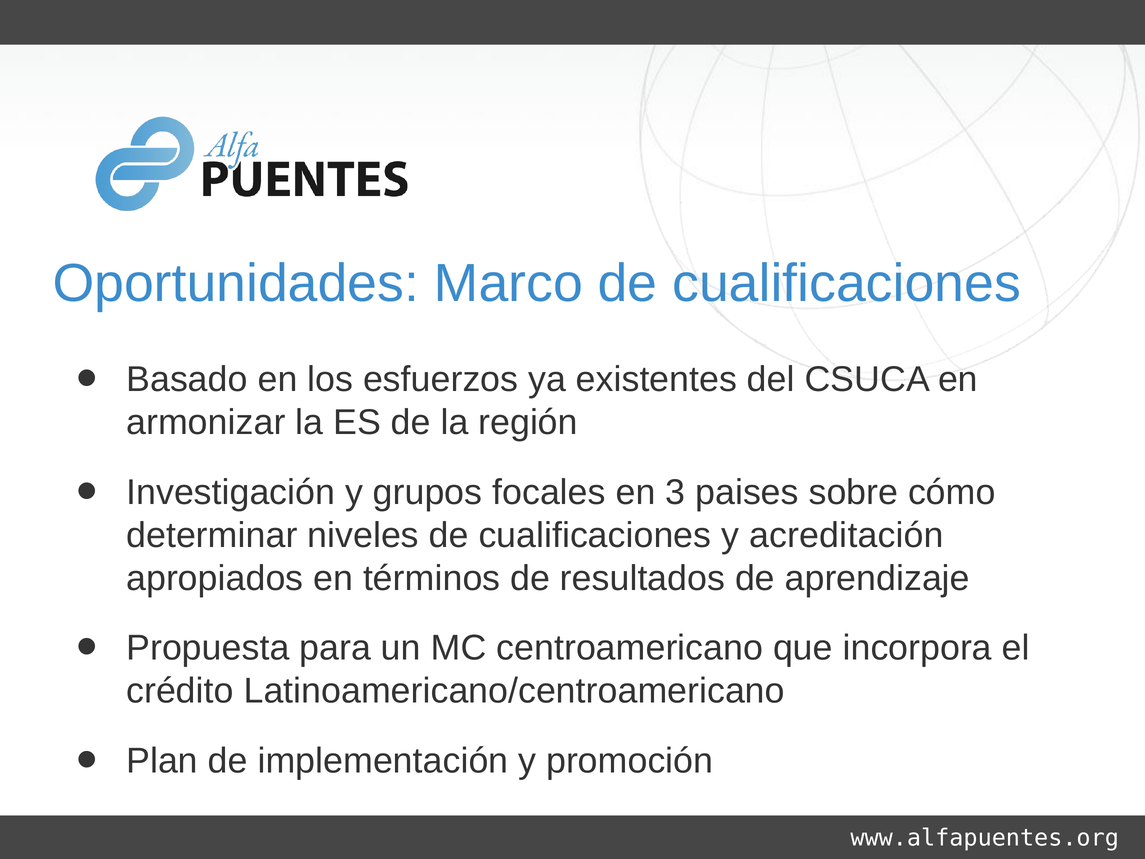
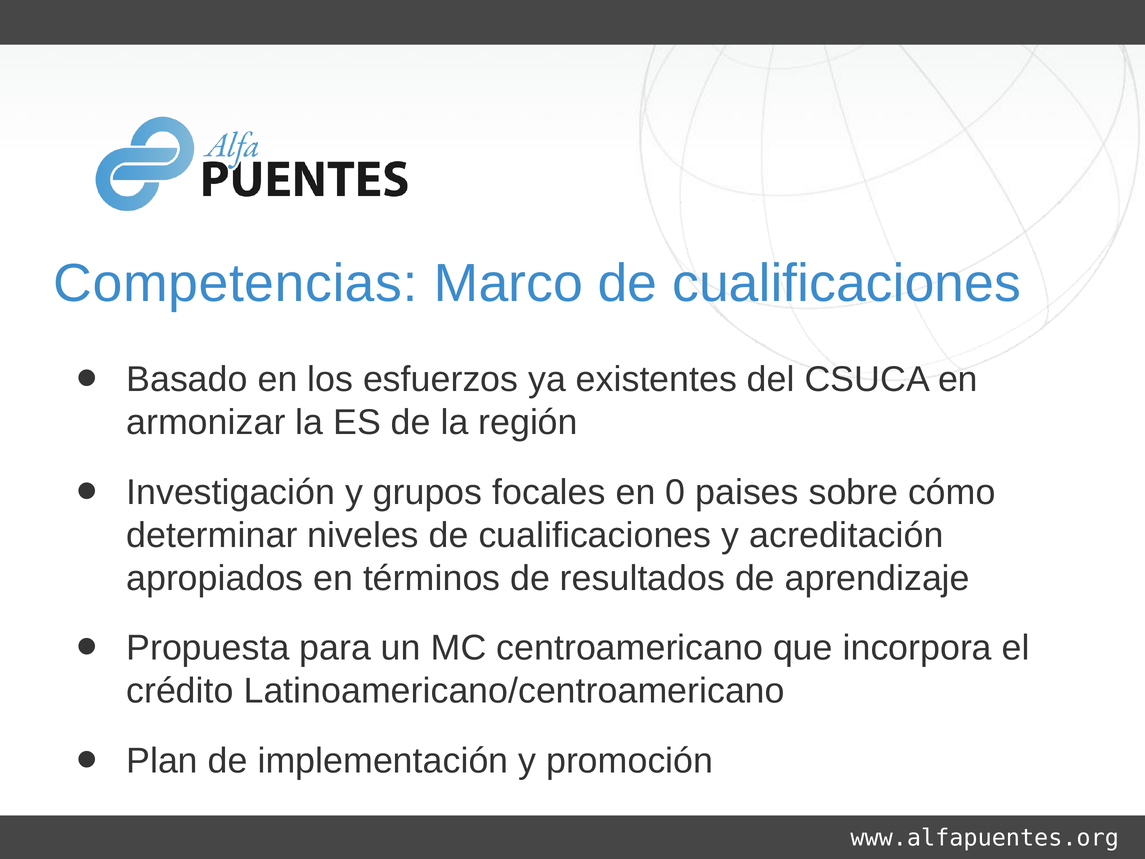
Oportunidades: Oportunidades -> Competencias (235, 283)
3: 3 -> 0 (675, 492)
